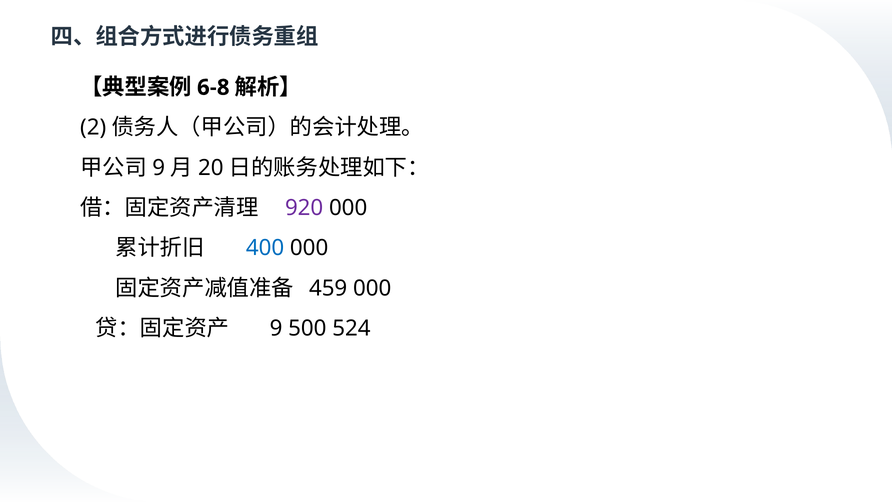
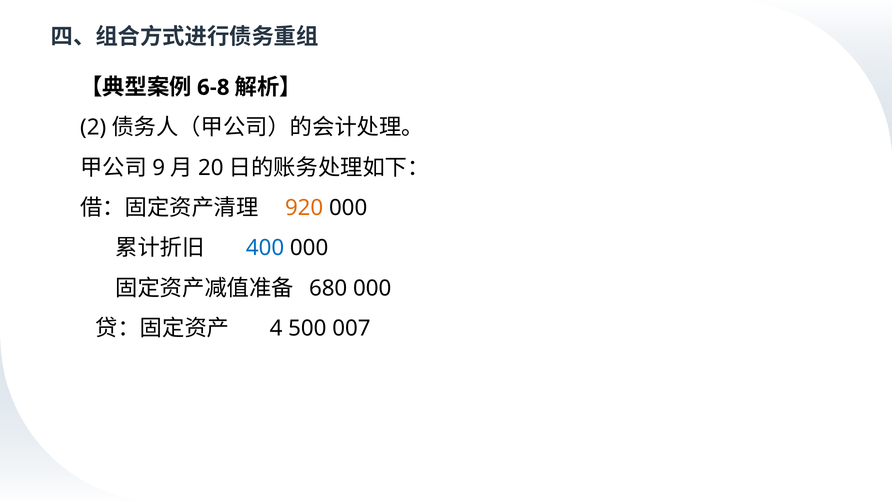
920 colour: purple -> orange (304, 208)
459: 459 -> 680 (328, 288)
9: 9 -> 4 (276, 328)
524: 524 -> 007 (351, 328)
